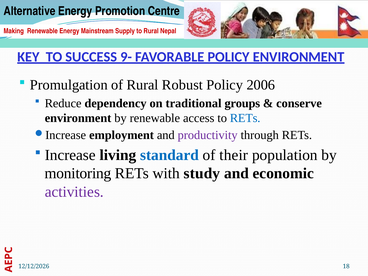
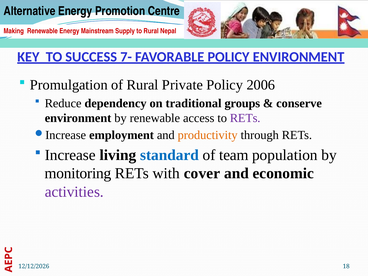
9-: 9- -> 7- (126, 57)
Robust: Robust -> Private (182, 85)
RETs colour: blue -> purple (245, 118)
productivity colour: purple -> orange (208, 135)
their: their -> team (234, 155)
study: study -> cover (202, 173)
